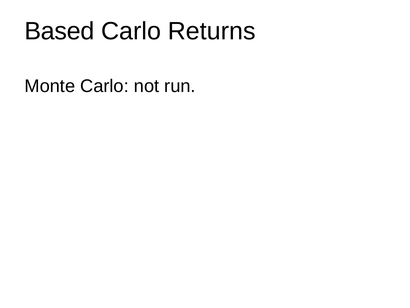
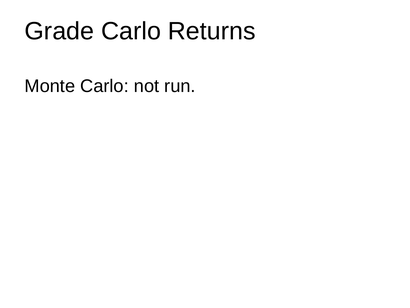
Based: Based -> Grade (59, 31)
